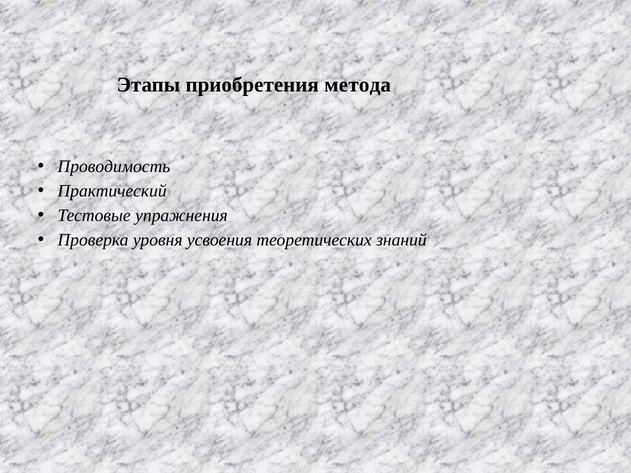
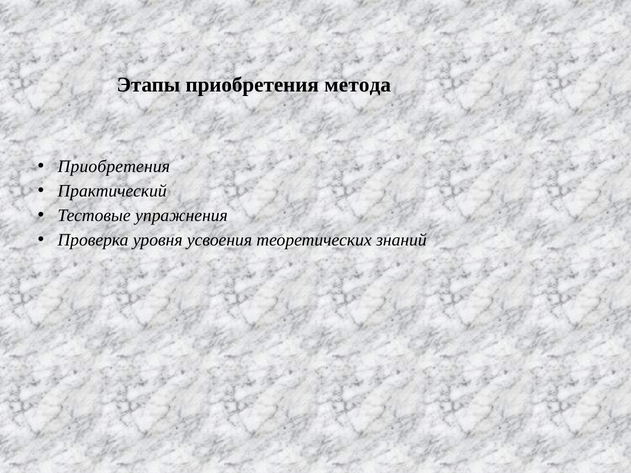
Проводимость: Проводимость -> Приобретения (114, 167)
